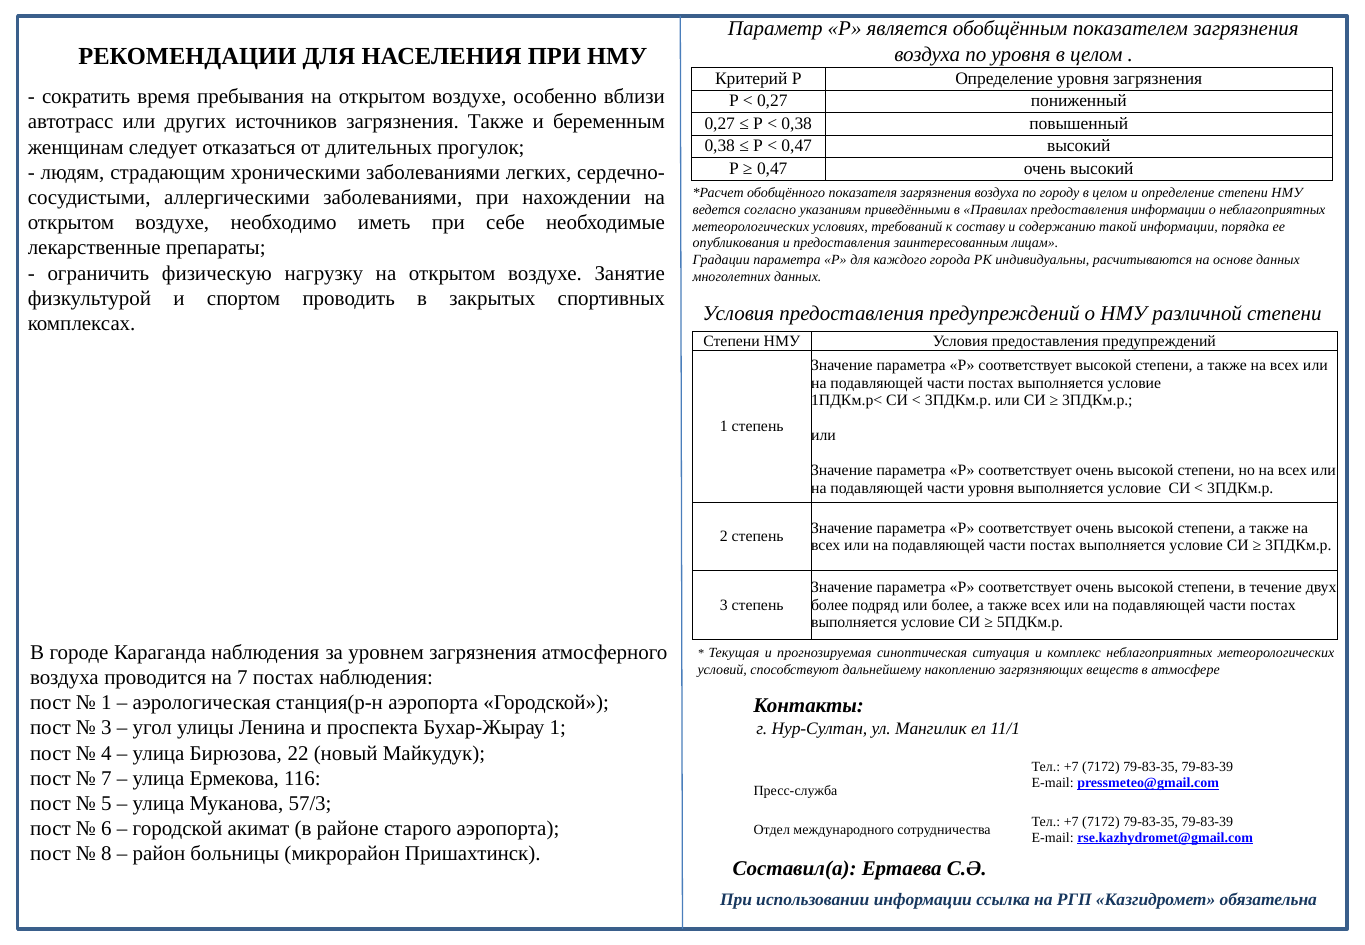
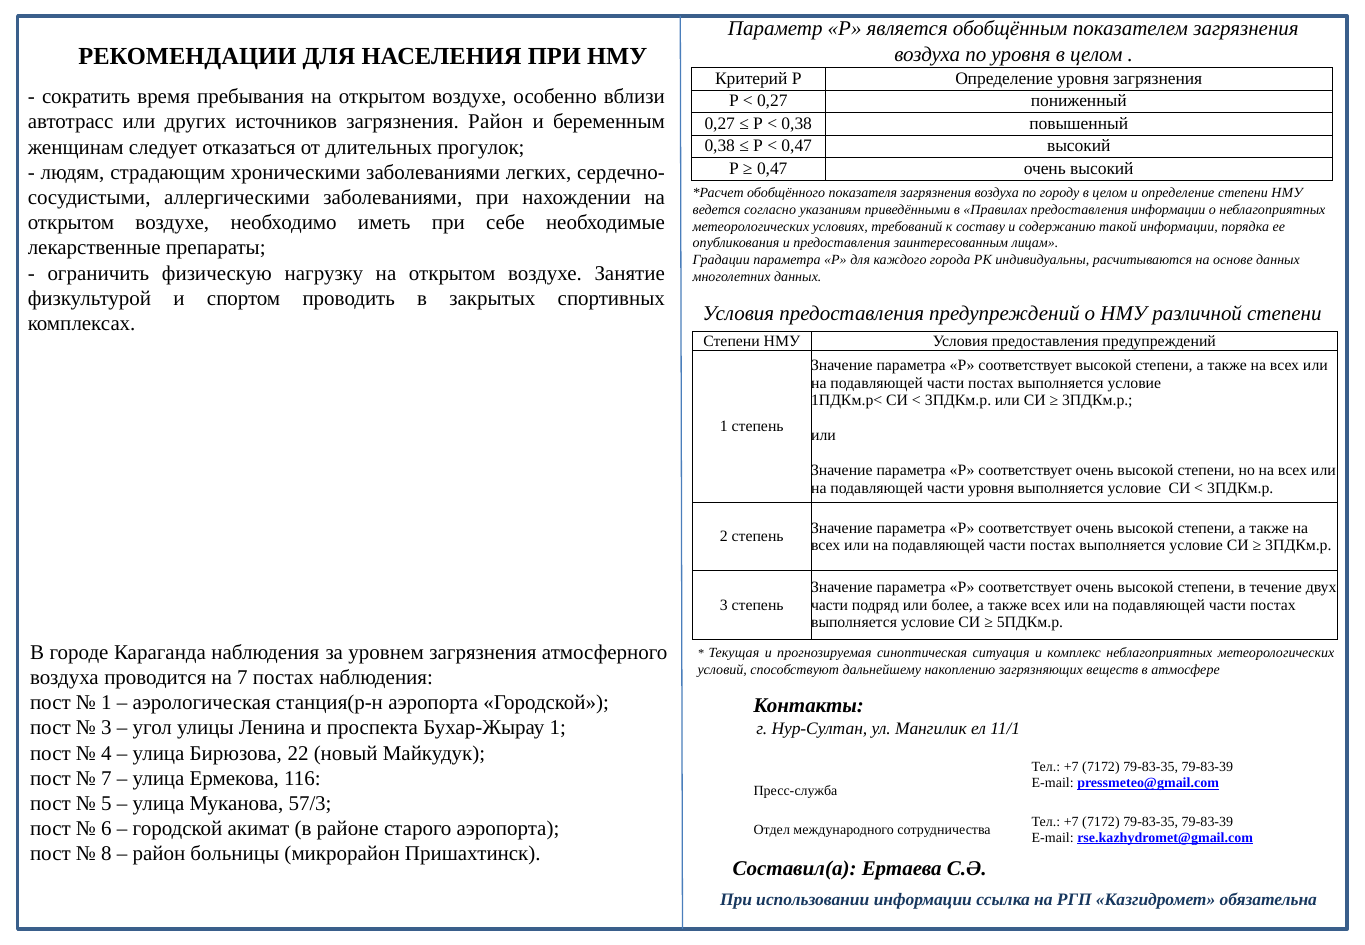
загрязнения Также: Также -> Район (496, 122)
более: более -> части (830, 605)
